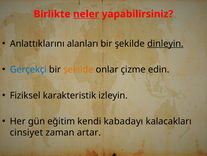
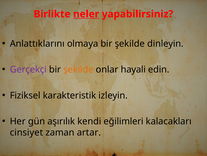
alanları: alanları -> olmaya (83, 43)
dinleyin underline: present -> none (165, 43)
Gerçekçi colour: blue -> purple (28, 69)
çizme: çizme -> hayali (133, 69)
eğitim: eğitim -> aşırılık (61, 121)
kabadayı: kabadayı -> eğilimleri (124, 121)
